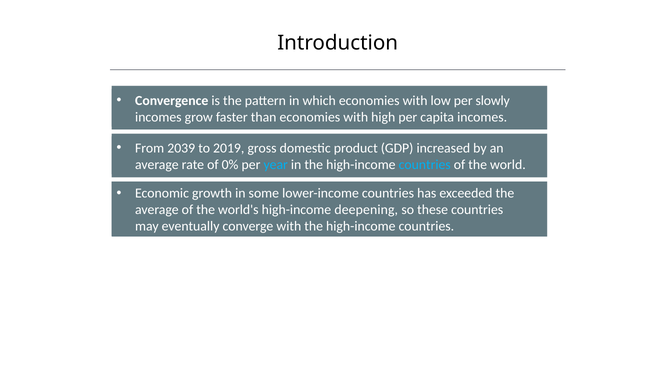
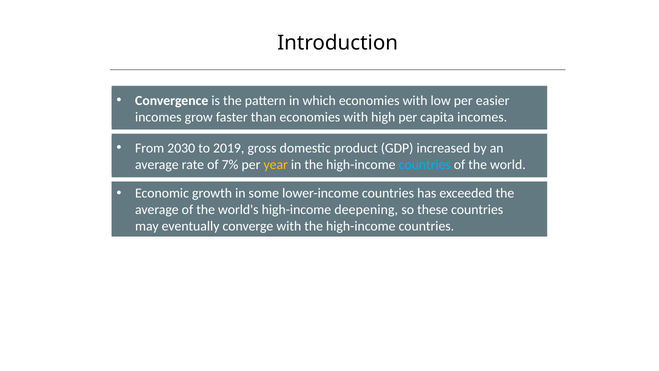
slowly: slowly -> easier (493, 100)
2039: 2039 -> 2030 (181, 148)
0%: 0% -> 7% (230, 164)
year colour: light blue -> yellow (276, 164)
